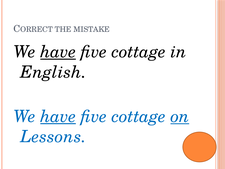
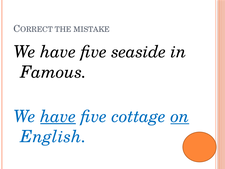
have underline: present -> none (58, 52)
cottage: cottage -> seaside (139, 52)
English: English -> Famous (53, 72)
Lessons: Lessons -> English (53, 137)
